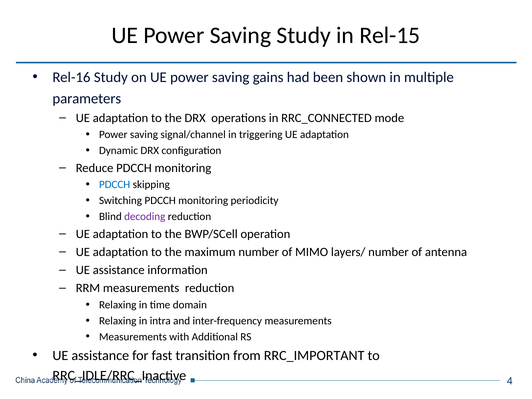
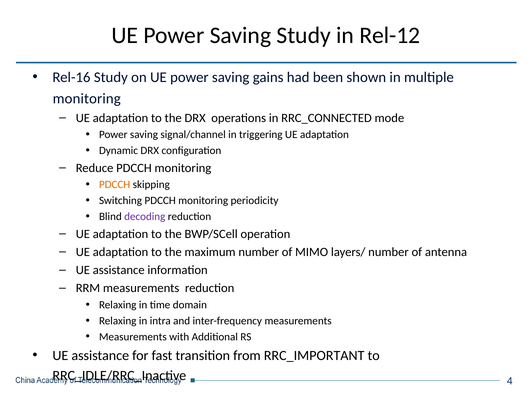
Rel-15: Rel-15 -> Rel-12 (390, 35)
parameters: parameters -> monitoring (87, 99)
PDCCH colour: blue -> orange (115, 185)
